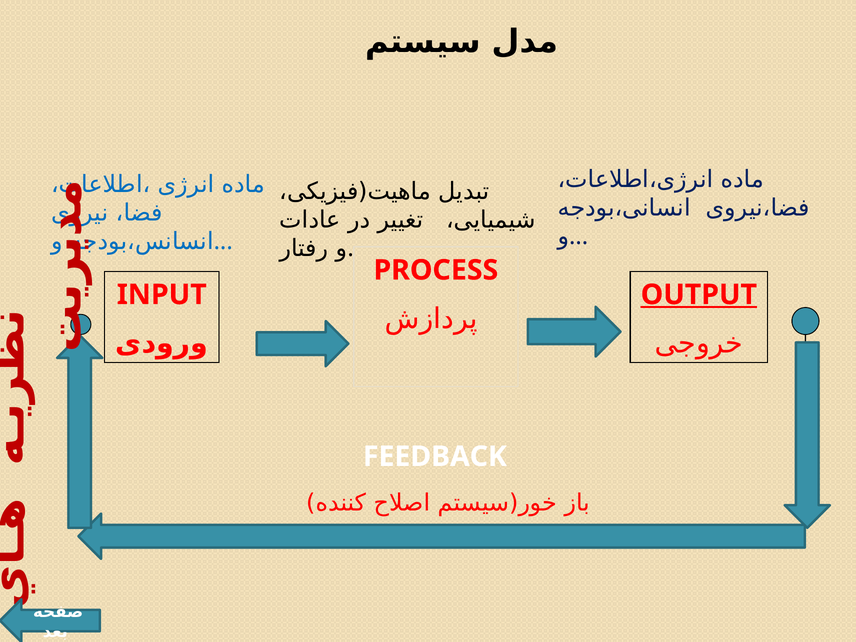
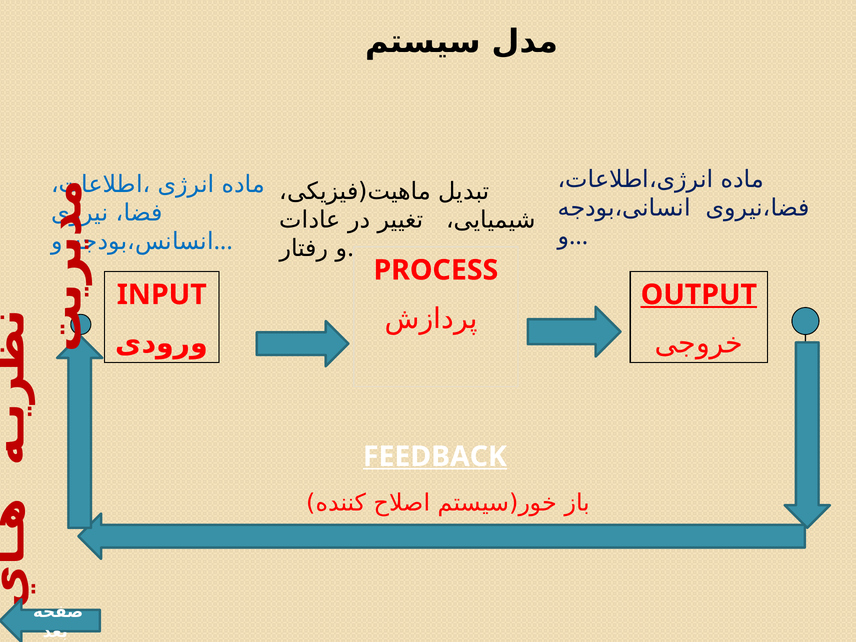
FEEDBACK underline: none -> present (435, 456)
